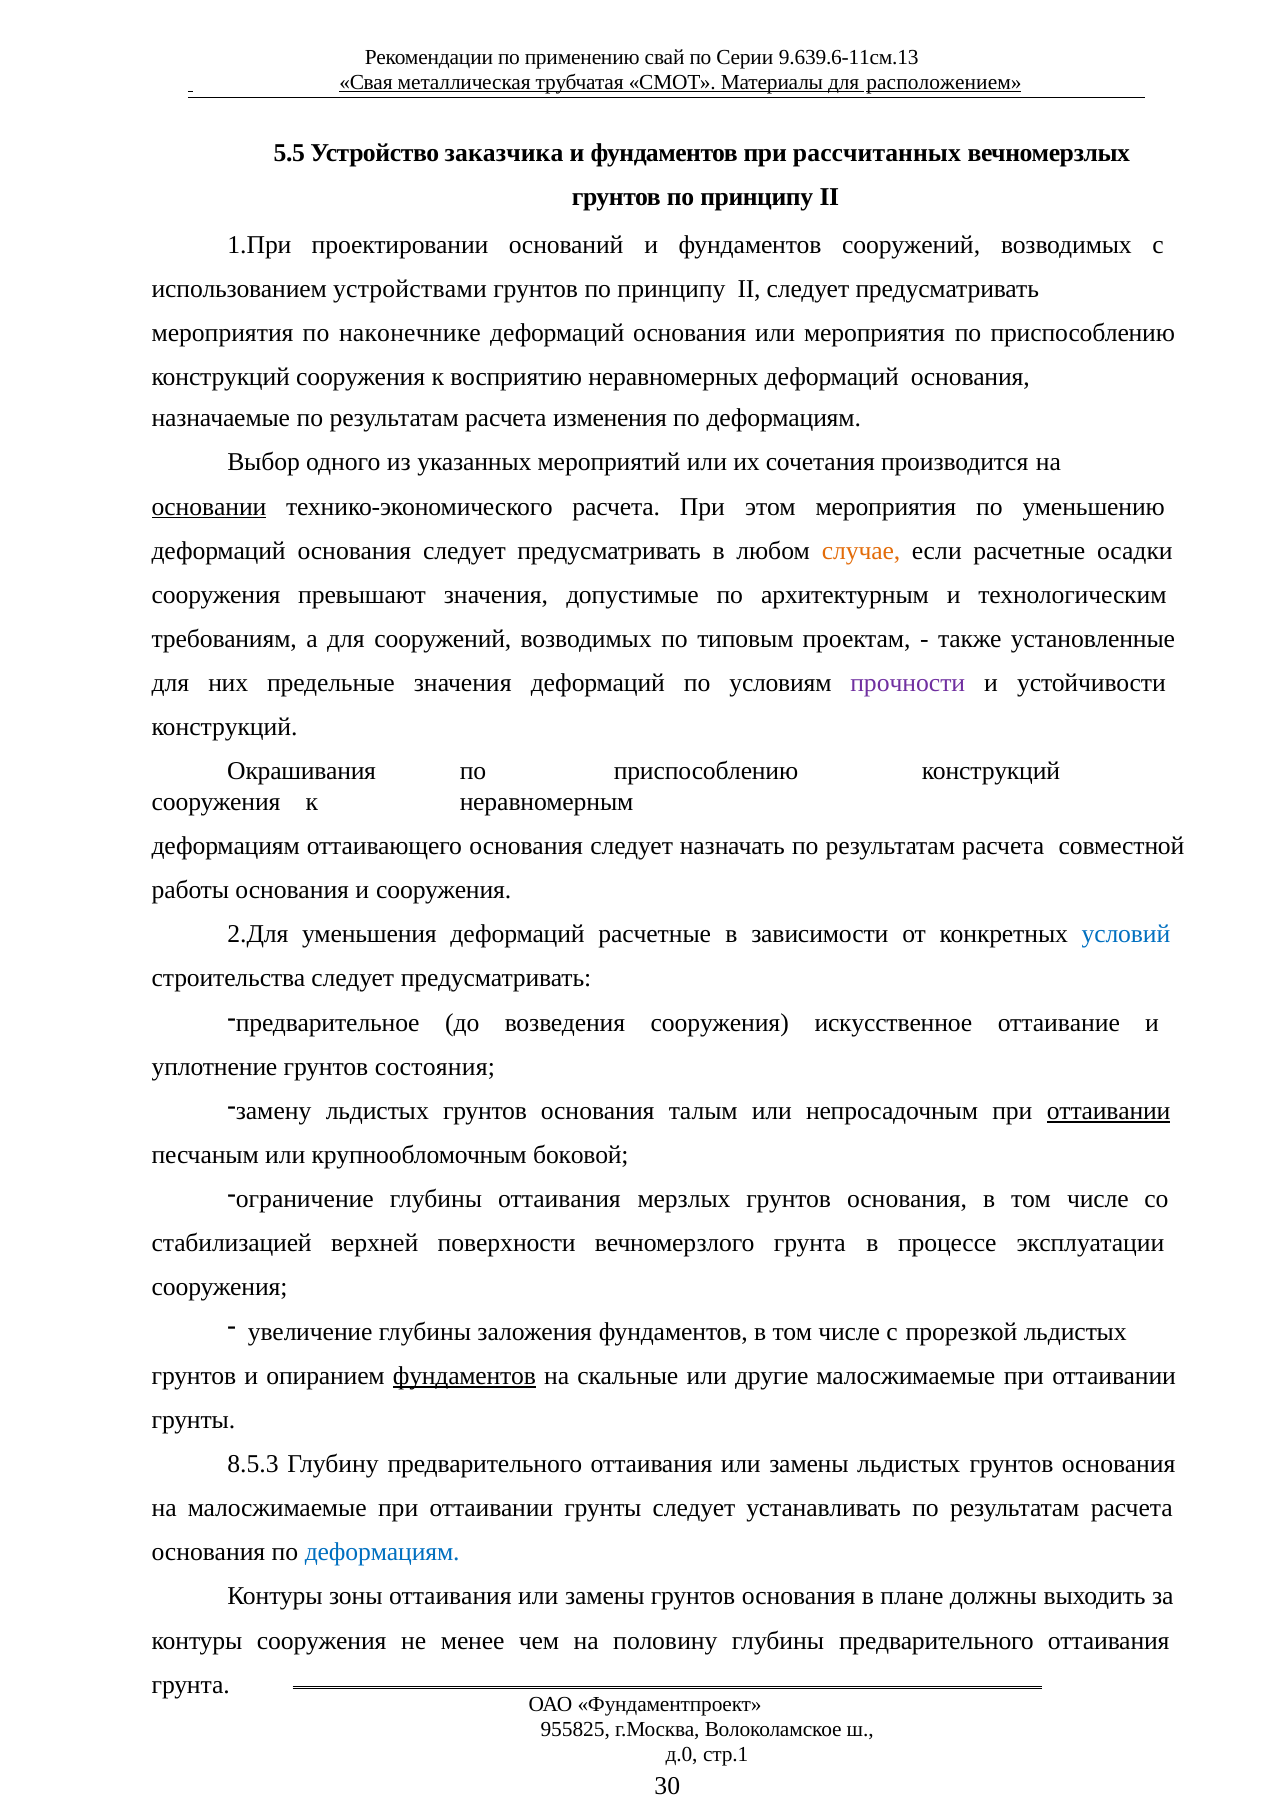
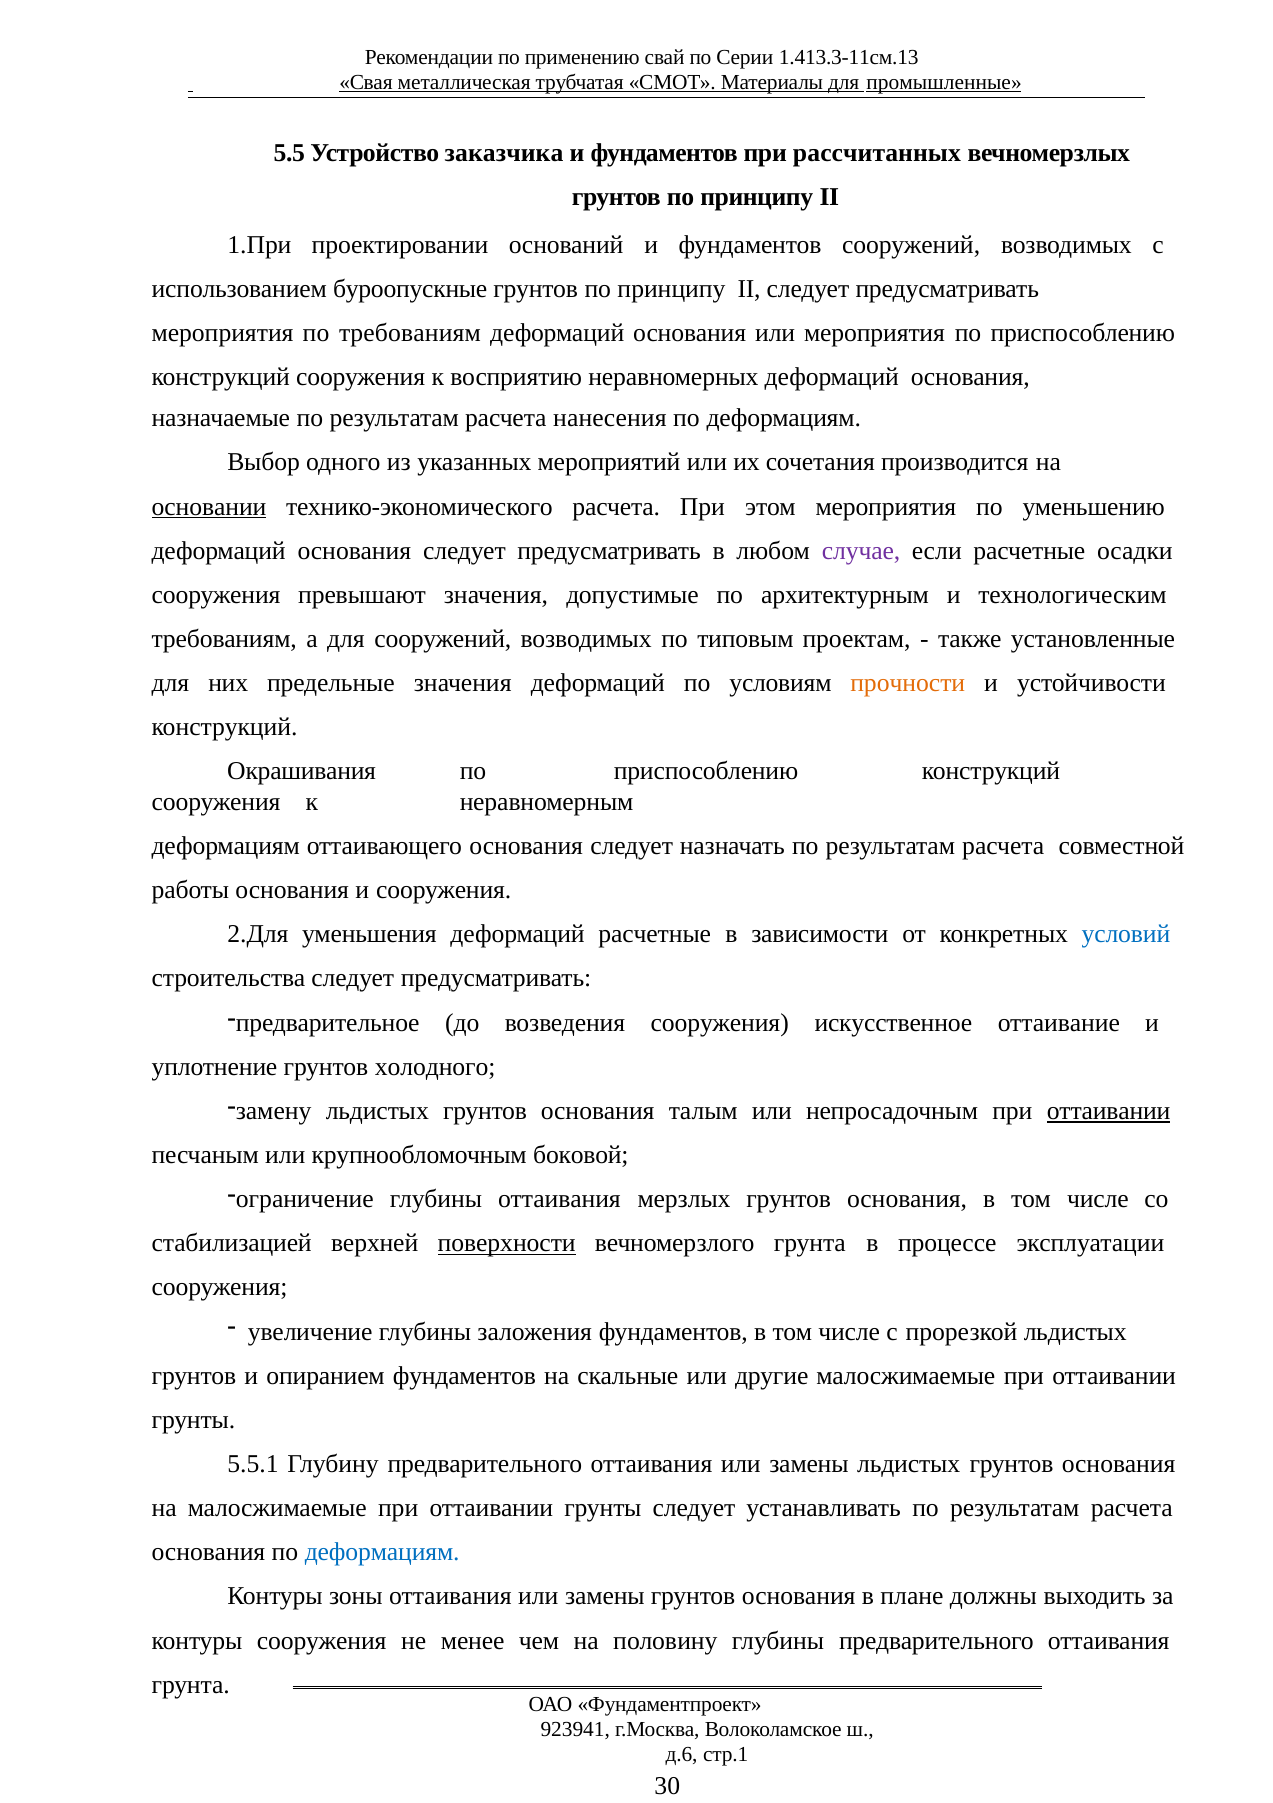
9.639.6-11см.13: 9.639.6-11см.13 -> 1.413.3-11см.13 (849, 57)
расположением: расположением -> промышленные (944, 82)
устройствами: устройствами -> буроопускные (410, 289)
по наконечнике: наконечнике -> требованиям (410, 333)
изменения: изменения -> нанесения (610, 418)
случае colour: orange -> purple (861, 551)
прочности colour: purple -> orange (908, 683)
состояния: состояния -> холодного (435, 1067)
поверхности underline: none -> present (507, 1243)
фундаментов underline: present -> none (464, 1376)
8.5.3: 8.5.3 -> 5.5.1 (253, 1464)
955825: 955825 -> 923941 (575, 1729)
д.0: д.0 -> д.6 (682, 1754)
